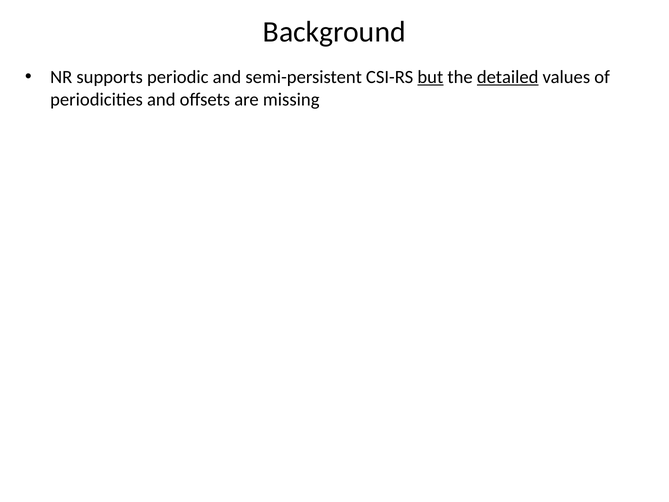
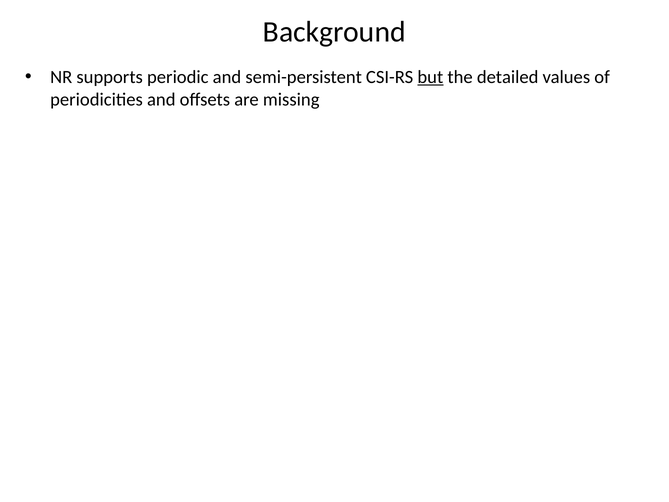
detailed underline: present -> none (508, 77)
